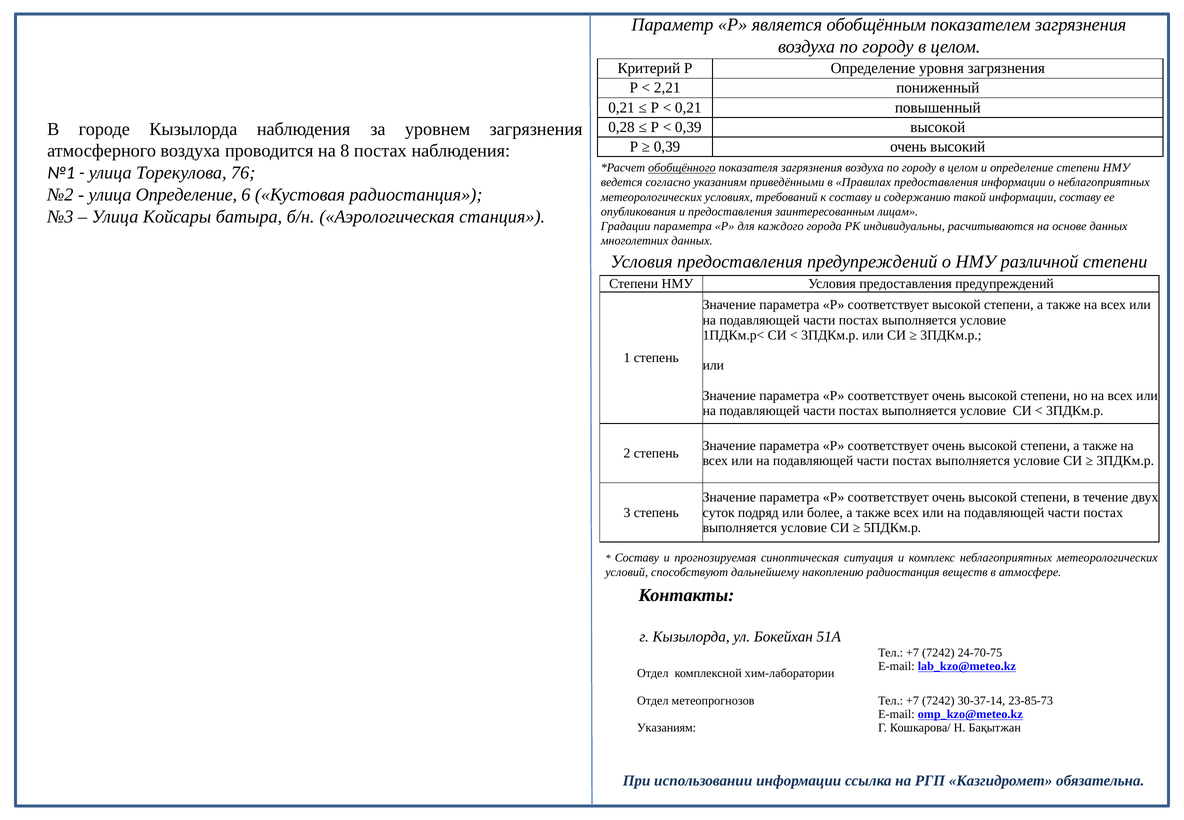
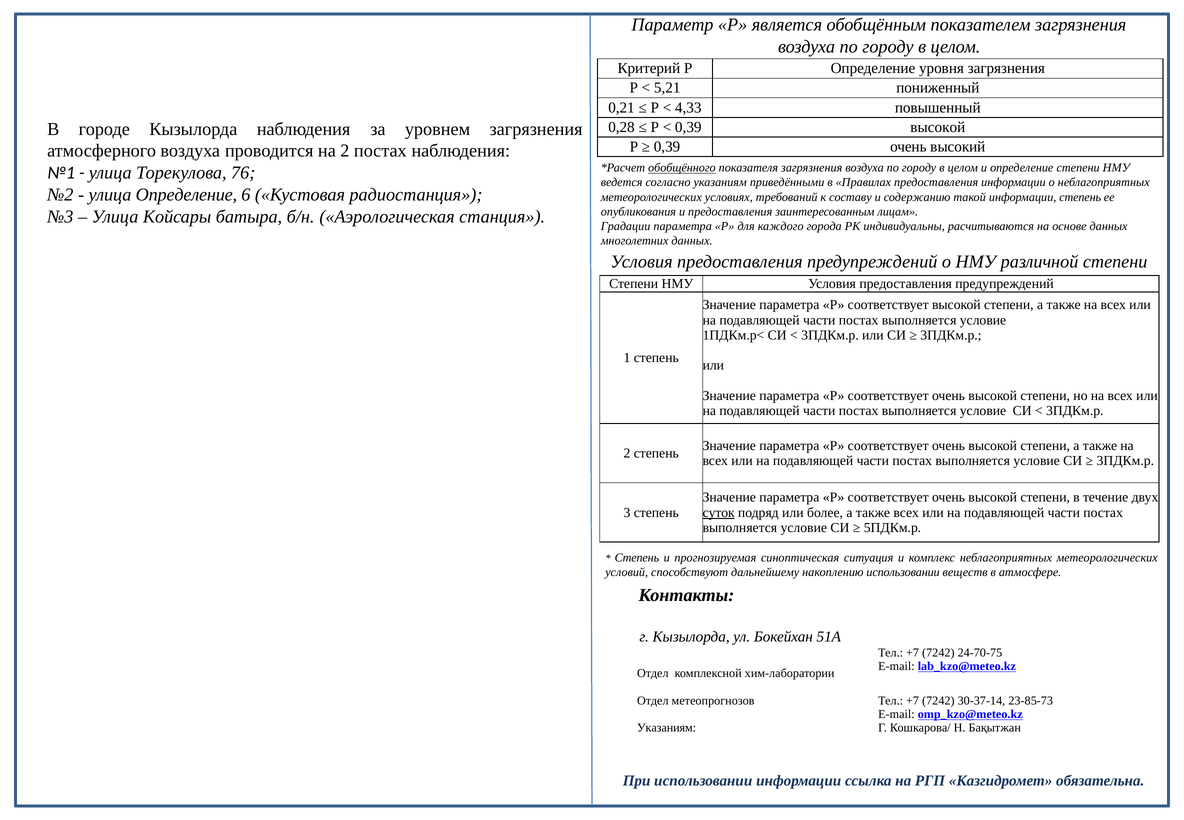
2,21: 2,21 -> 5,21 (667, 88)
0,21: 0,21 -> 4,33 (688, 107)
на 8: 8 -> 2 (345, 151)
информации составу: составу -> степень (1080, 197)
суток underline: none -> present (719, 512)
Составу: Составу -> Степень (637, 558)
накоплению радиостанция: радиостанция -> использовании (903, 572)
